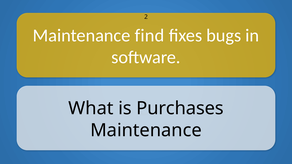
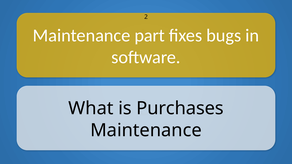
find: find -> part (150, 36)
